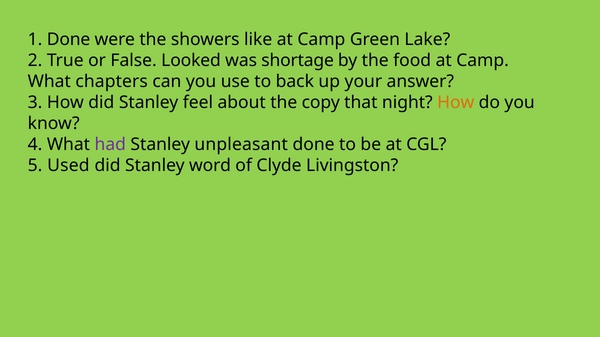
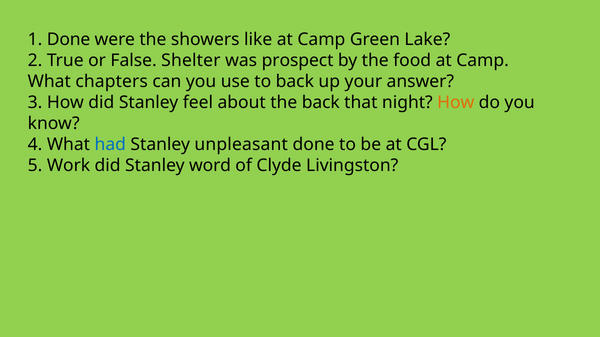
Looked: Looked -> Shelter (191, 61)
shortage: shortage -> prospect (298, 61)
the copy: copy -> back (321, 103)
had colour: purple -> blue (110, 145)
Used: Used -> Work (69, 166)
